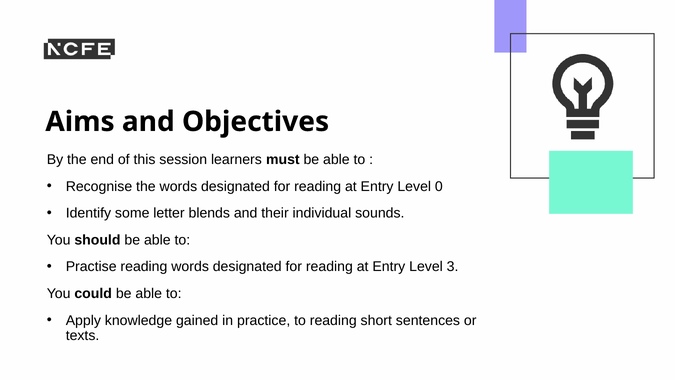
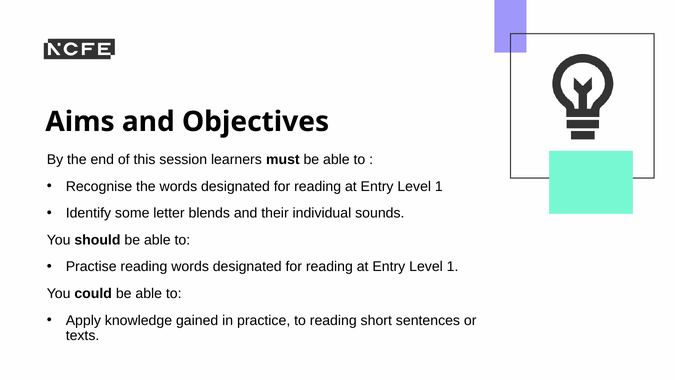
0: 0 -> 1 (439, 186)
3: 3 -> 1 (453, 267)
